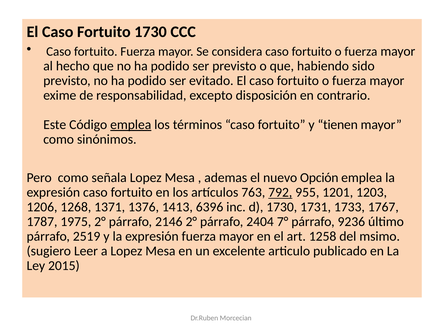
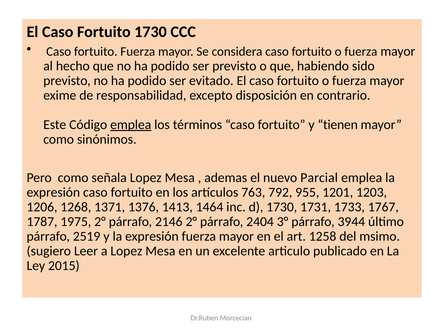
Opción: Opción -> Parcial (319, 178)
792 underline: present -> none (280, 192)
6396: 6396 -> 1464 (210, 207)
7°: 7° -> 3° (283, 222)
9236: 9236 -> 3944 (351, 222)
